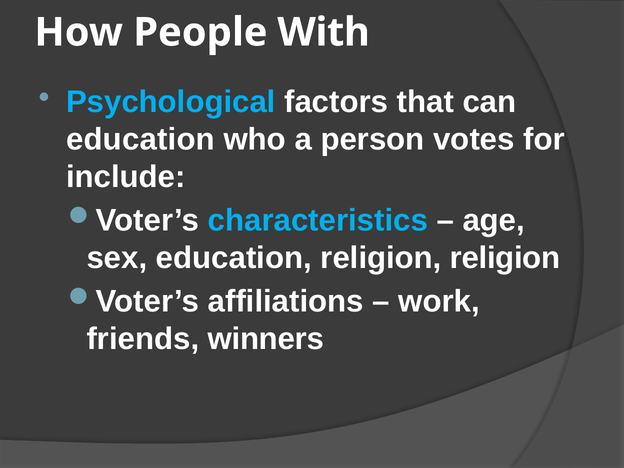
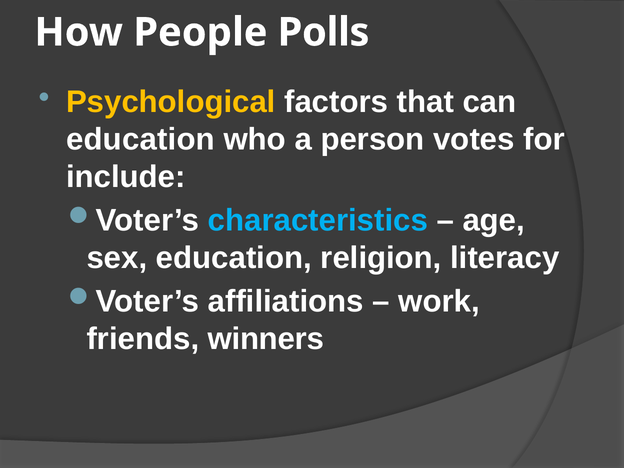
With: With -> Polls (324, 32)
Psychological colour: light blue -> yellow (171, 102)
religion religion: religion -> literacy (505, 258)
